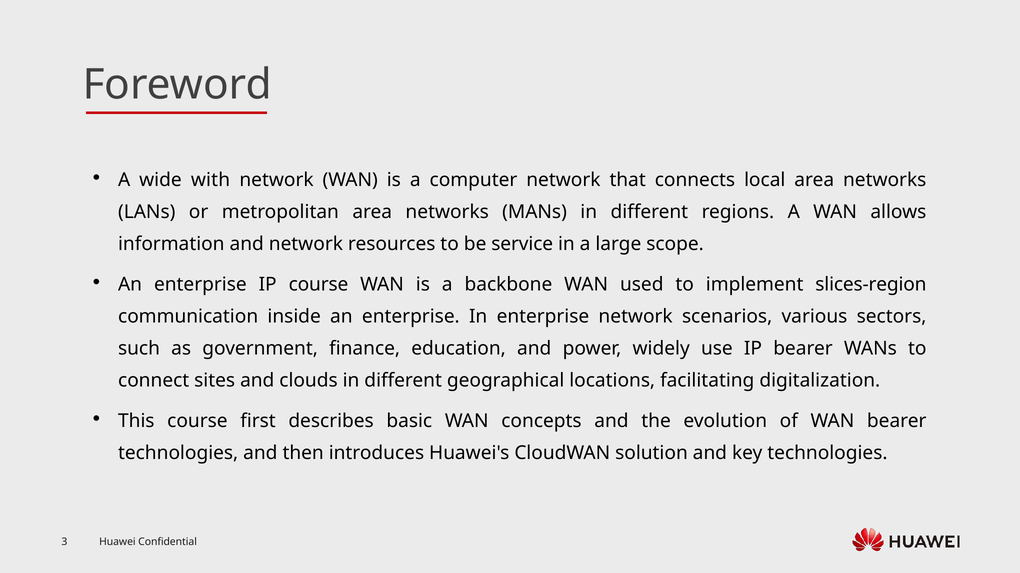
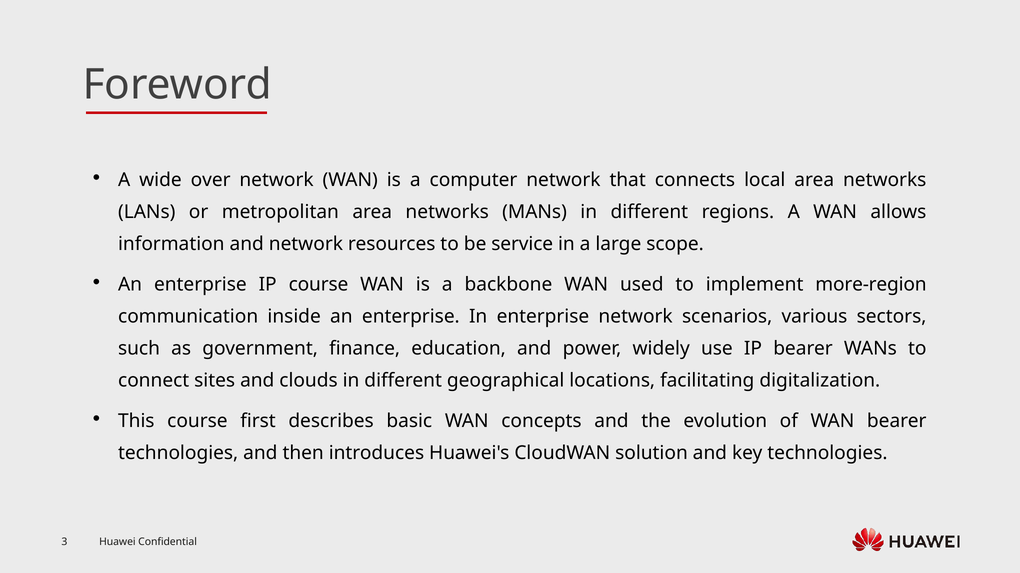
with: with -> over (211, 180)
slices-region: slices-region -> more-region (871, 285)
